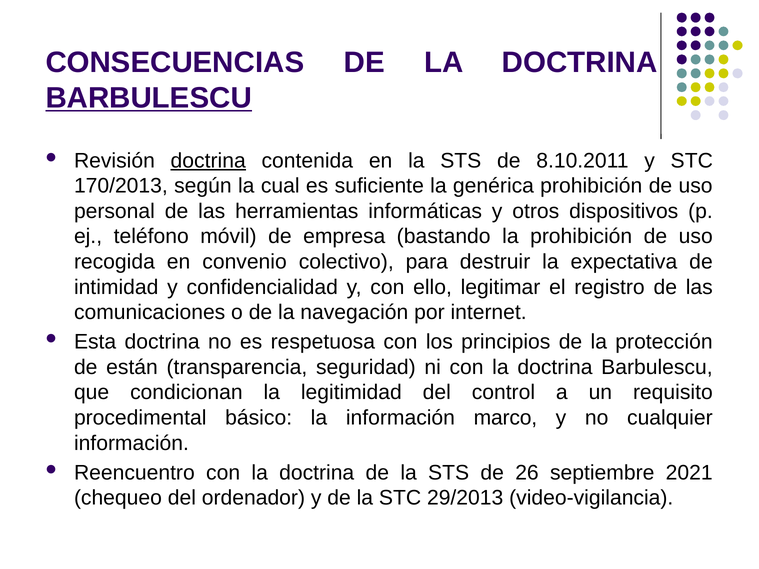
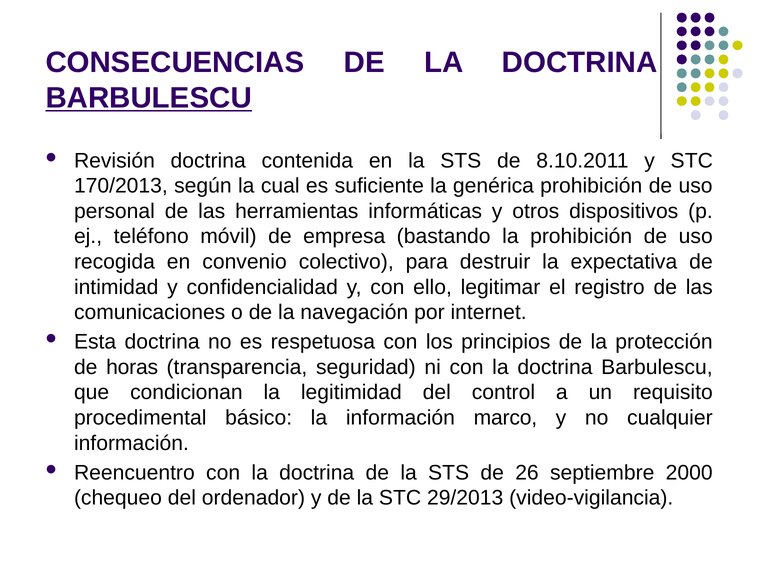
doctrina underline: present -> none (208, 161)
están: están -> horas (132, 367)
2021: 2021 -> 2000 (689, 473)
